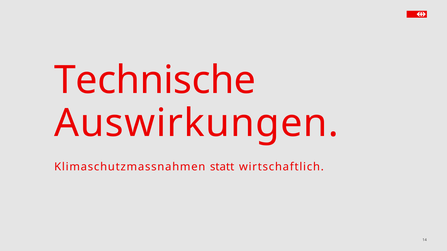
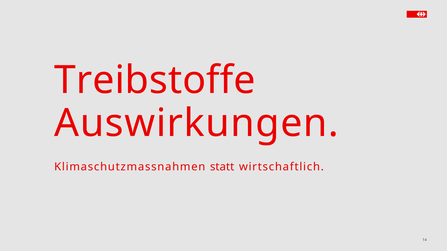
Technische: Technische -> Treibstoffe (155, 80)
